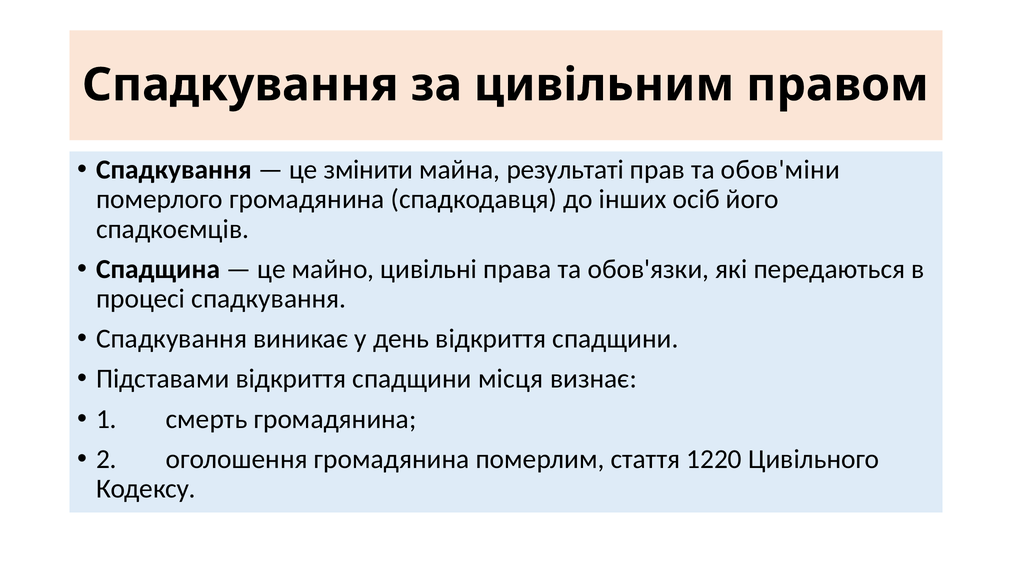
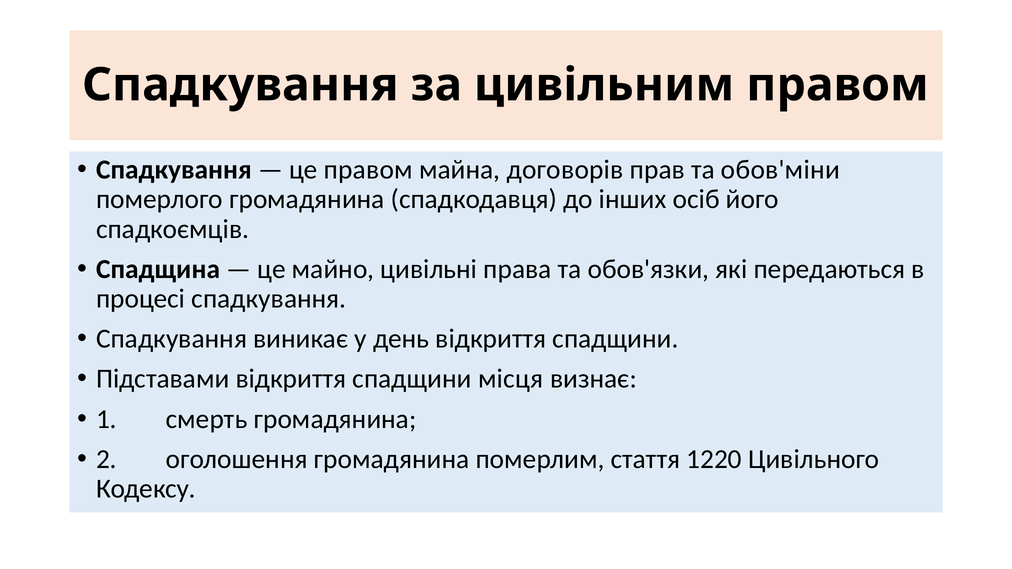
це змінити: змінити -> правом (368, 170)
результаті: результаті -> договорів (565, 170)
